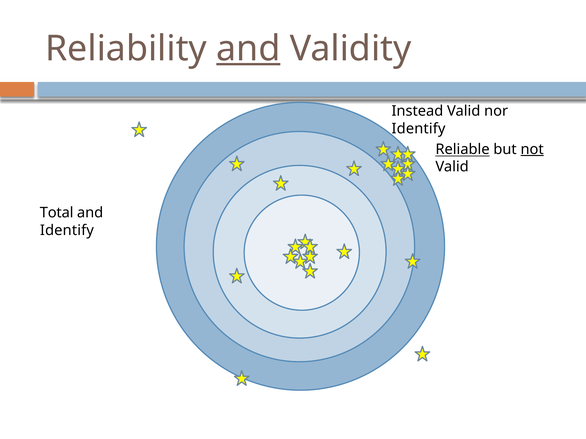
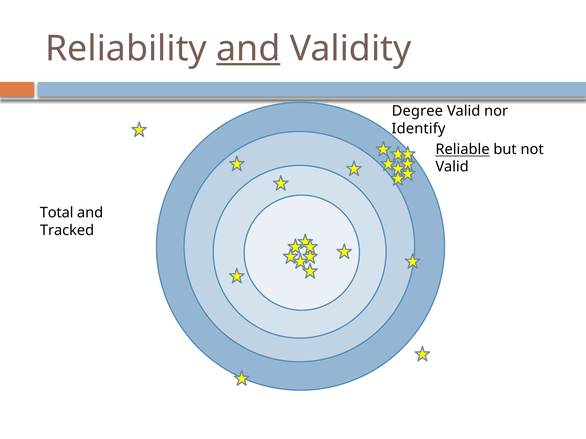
Instead: Instead -> Degree (417, 111)
not underline: present -> none (532, 149)
Identify: Identify -> Tracked (67, 230)
